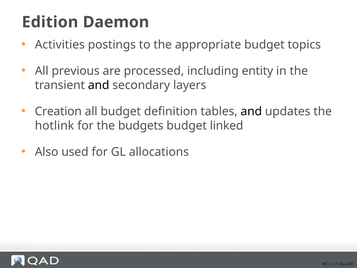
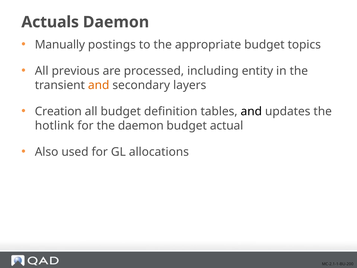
Edition: Edition -> Actuals (50, 22)
Activities: Activities -> Manually (60, 45)
and colour: black -> orange (99, 85)
the budgets: budgets -> daemon (141, 126)
linked: linked -> actual (227, 126)
